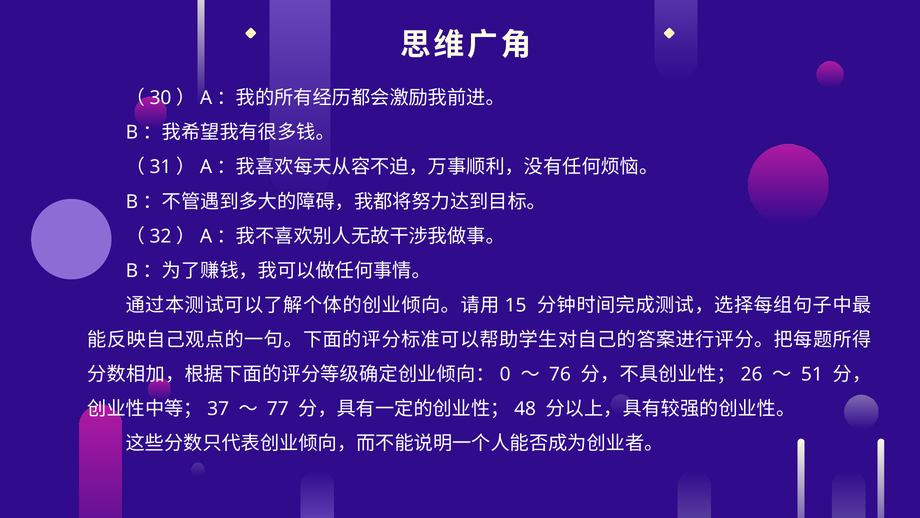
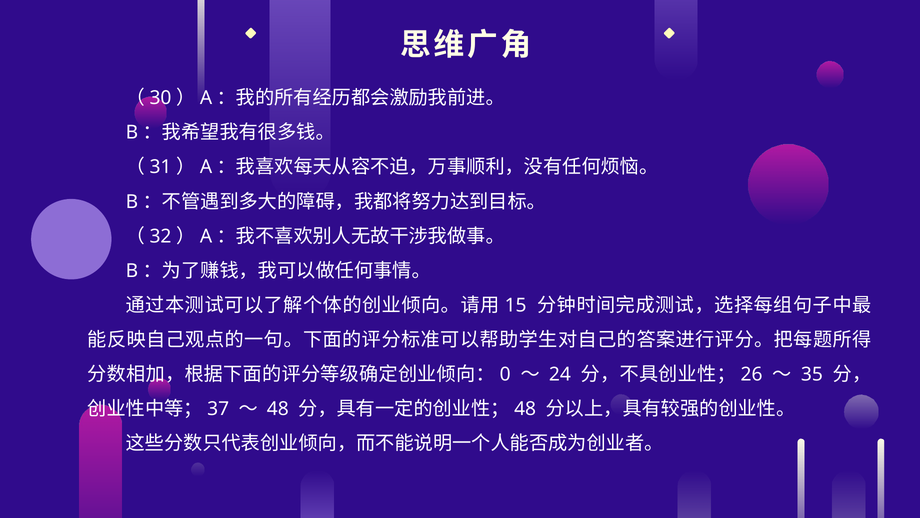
76: 76 -> 24 (560, 374)
51: 51 -> 35 (812, 374)
77: 77 -> 48 (278, 408)
